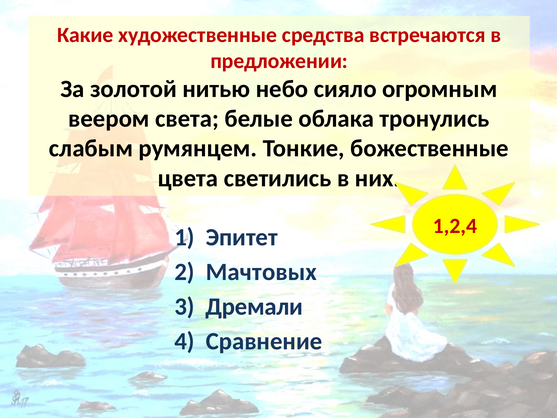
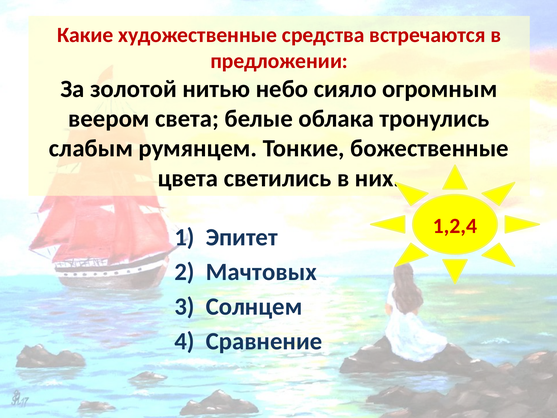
Дремали: Дремали -> Солнцем (254, 306)
